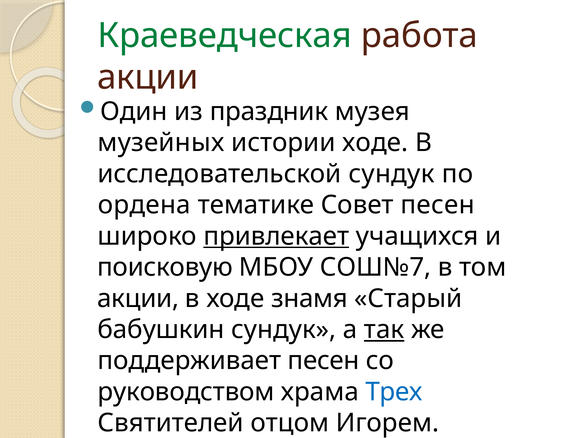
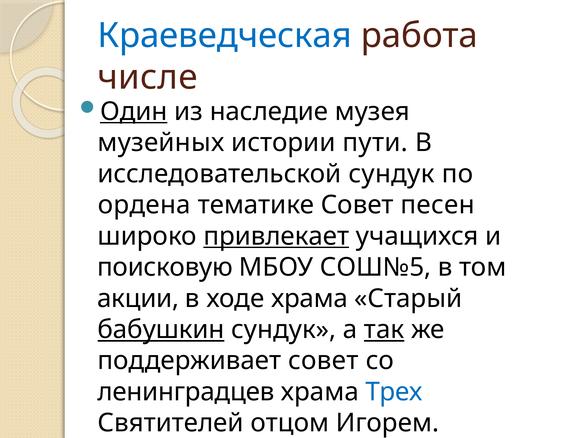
Краеведческая colour: green -> blue (225, 36)
акции: акции -> числе (148, 77)
Один underline: none -> present (134, 112)
праздник: праздник -> наследие (269, 112)
истории ходе: ходе -> пути (375, 143)
СОШ№7: СОШ№7 -> СОШ№5 (376, 267)
ходе знамя: знамя -> храма (309, 298)
бабушкин underline: none -> present (161, 330)
поддерживает песен: песен -> совет (323, 361)
руководством: руководством -> ленинградцев (186, 392)
